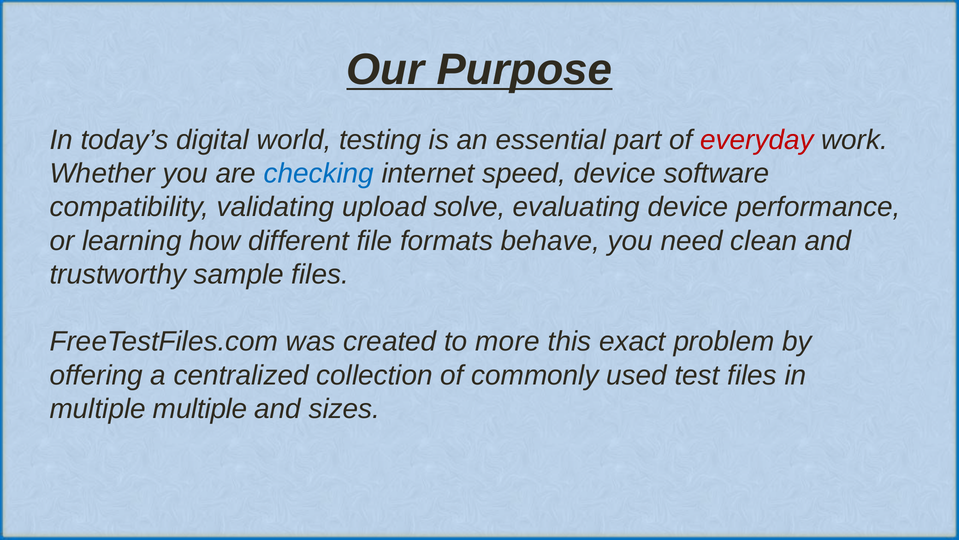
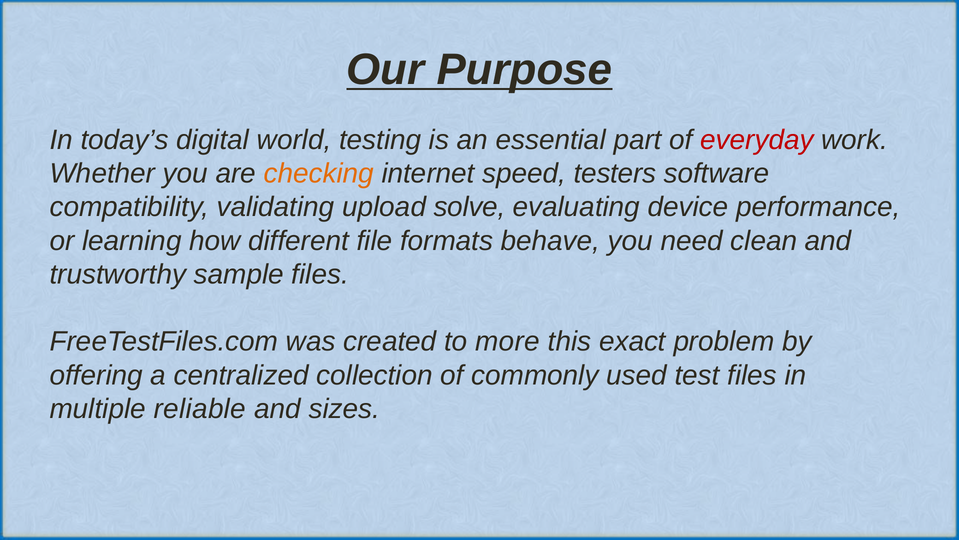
checking colour: blue -> orange (319, 173)
speed device: device -> testers (615, 173)
multiple multiple: multiple -> reliable (200, 408)
